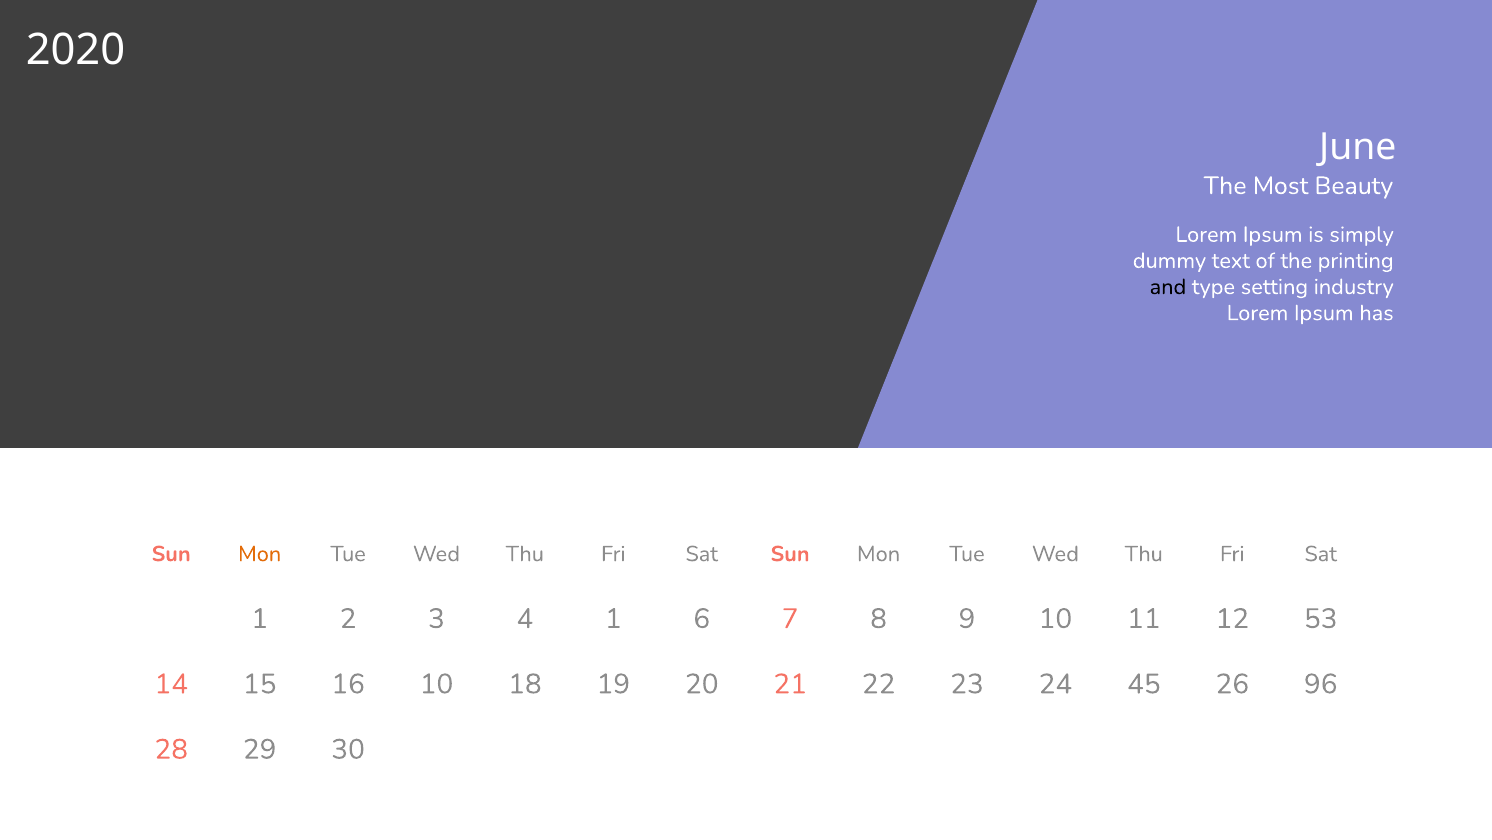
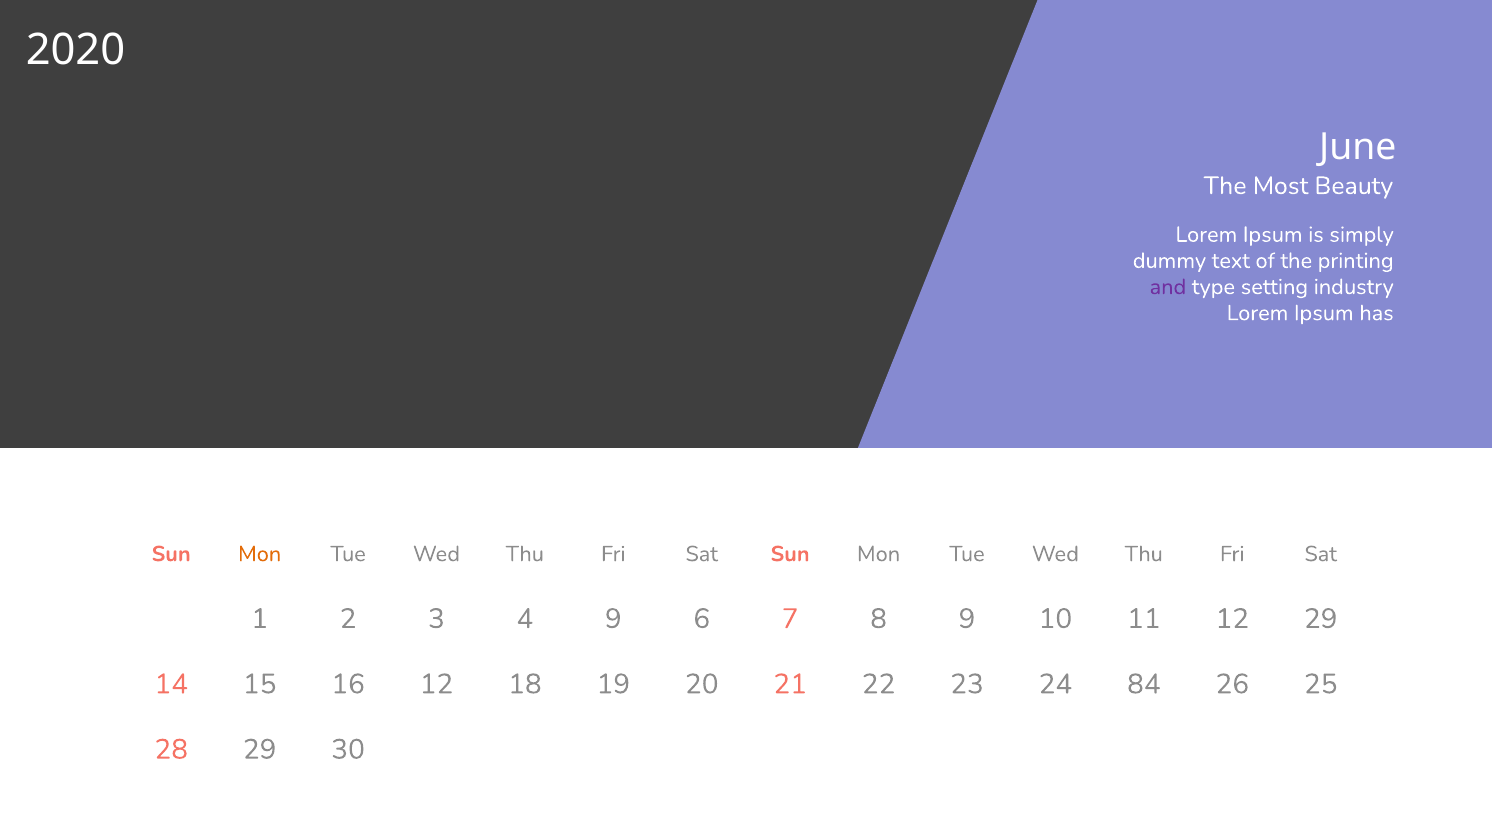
and colour: black -> purple (1168, 287)
4 1: 1 -> 9 (613, 618)
12 53: 53 -> 29 (1321, 618)
16 10: 10 -> 12 (436, 683)
45: 45 -> 84 (1144, 683)
96: 96 -> 25 (1321, 683)
